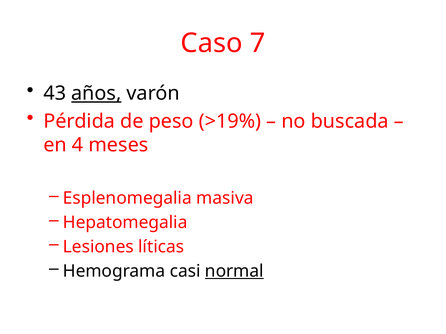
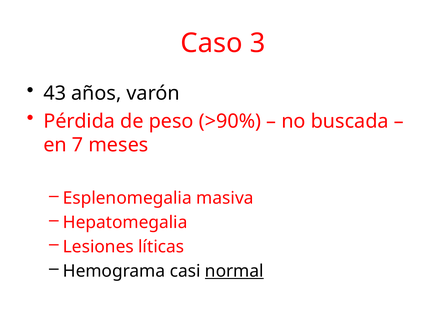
7: 7 -> 3 (257, 43)
años underline: present -> none (96, 94)
>19%: >19% -> >90% (230, 121)
4: 4 -> 7 (78, 145)
